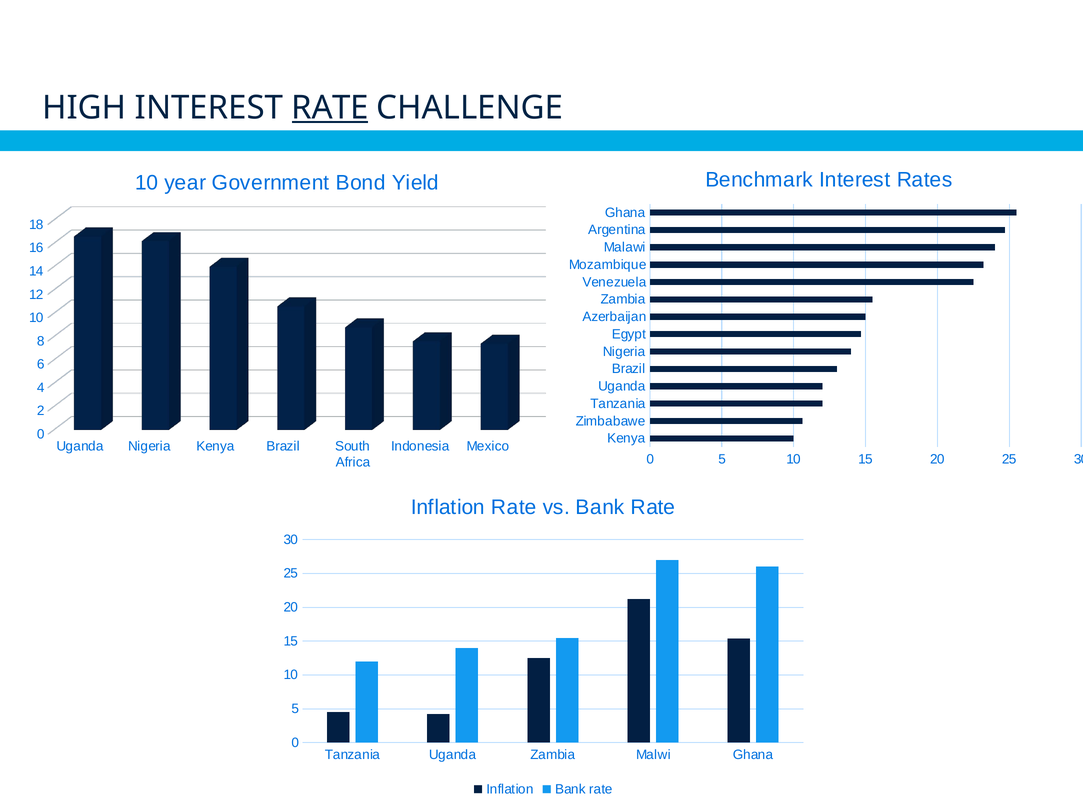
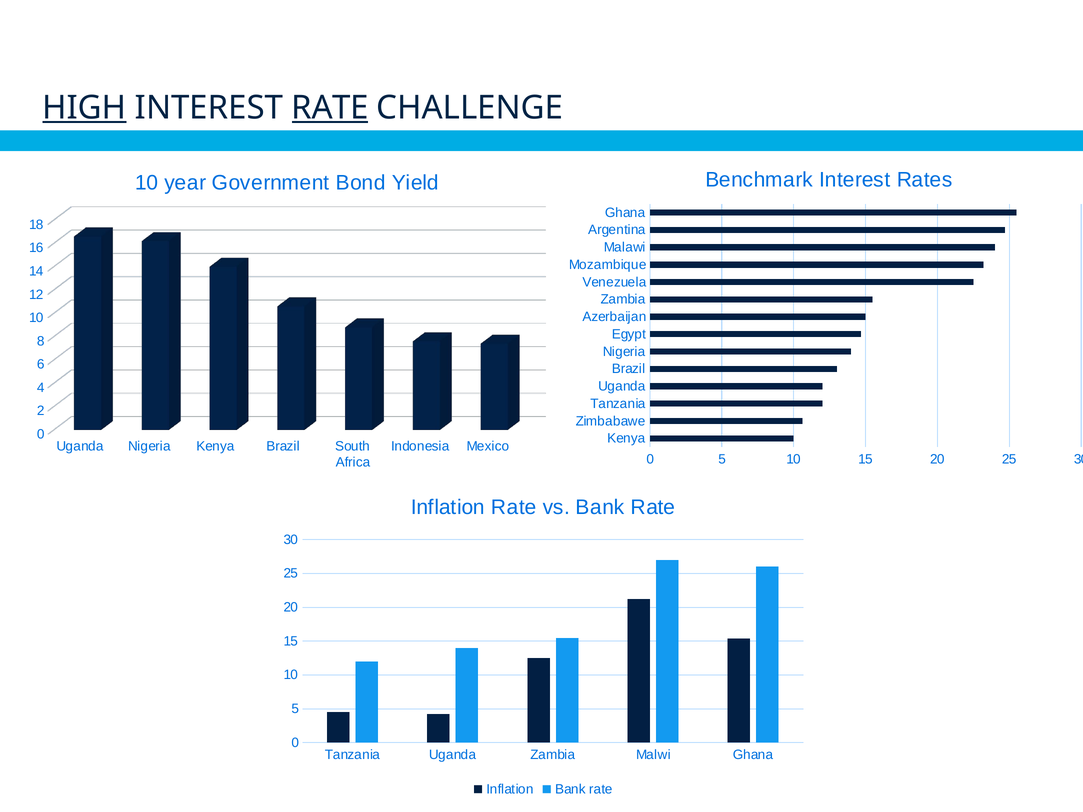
HIGH underline: none -> present (84, 108)
